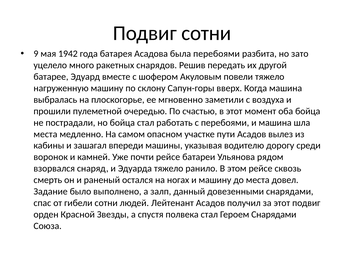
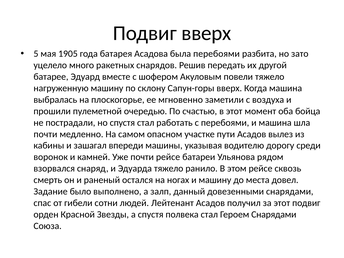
Подвиг сотни: сотни -> вверх (206, 33)
9: 9 -> 5 (36, 54)
1942: 1942 -> 1905 (68, 54)
но бойца: бойца -> спустя (122, 123)
места: места -> почти (45, 134)
